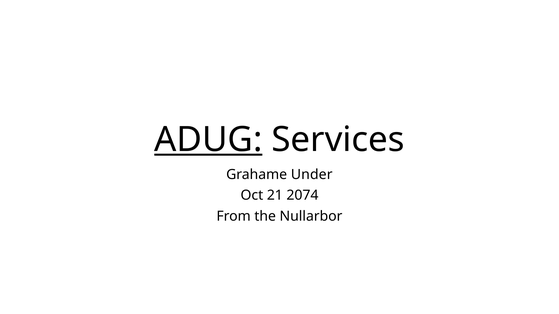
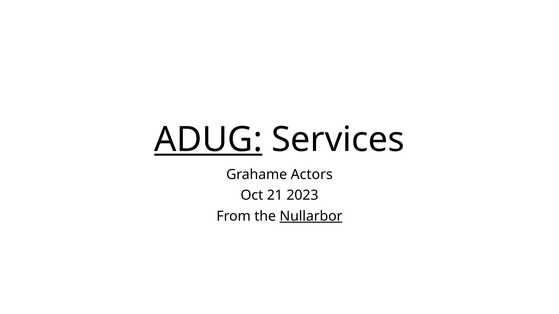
Under: Under -> Actors (312, 175)
2074: 2074 -> 2023 (302, 196)
Nullarbor underline: none -> present (311, 217)
